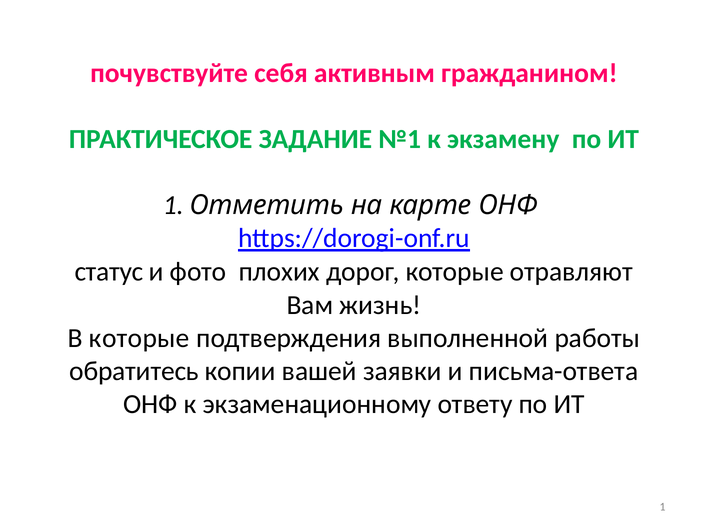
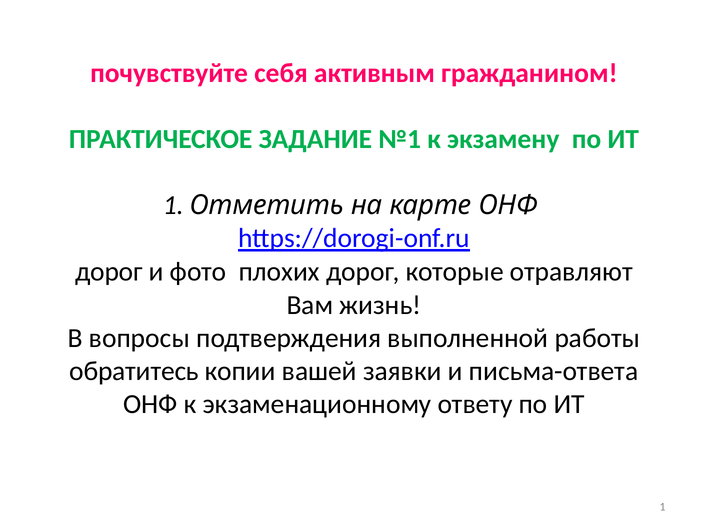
статус: статус -> дорог (109, 272)
В которые: которые -> вопросы (139, 338)
